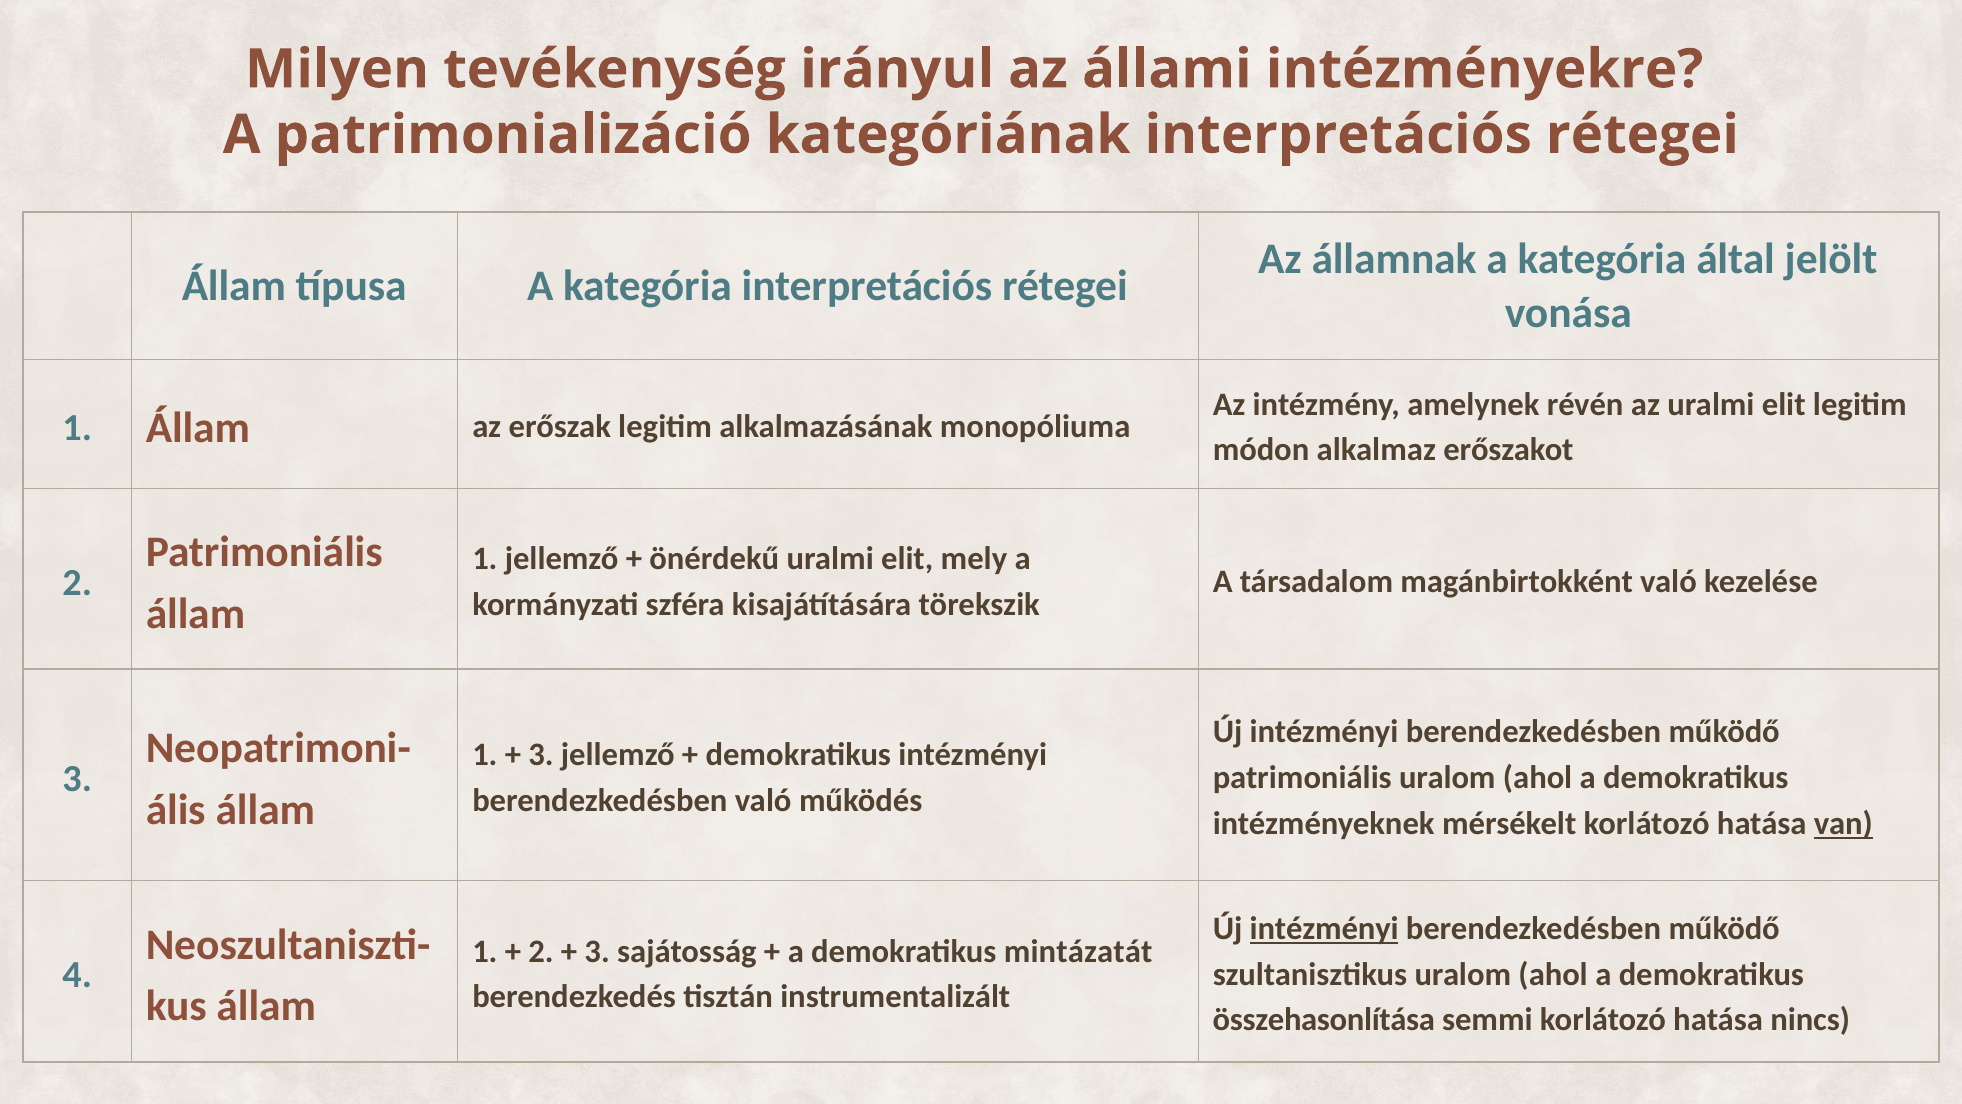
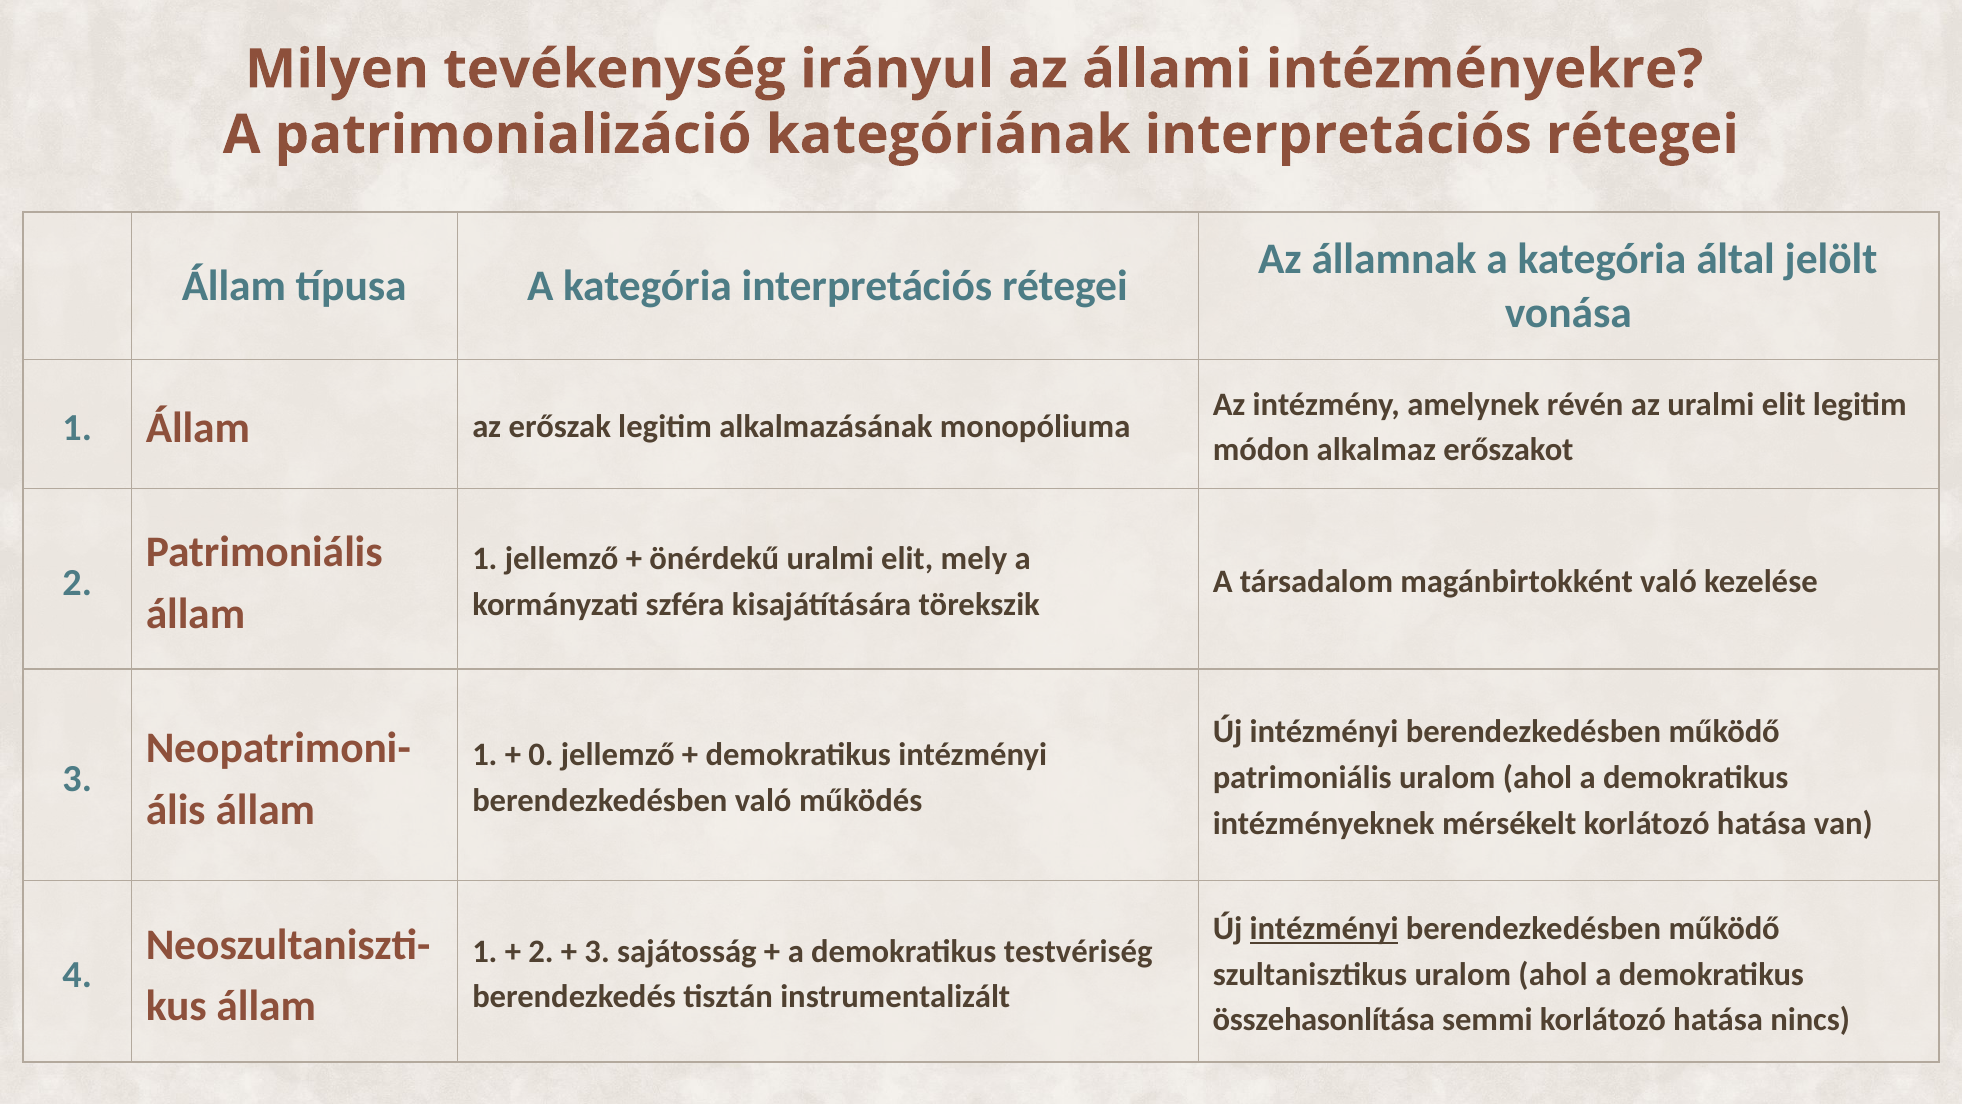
3: 3 -> 0 (541, 755)
van underline: present -> none (1843, 823)
mintázatát: mintázatát -> testvériség (1078, 951)
